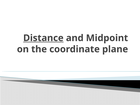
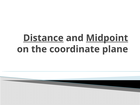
Midpoint underline: none -> present (107, 38)
